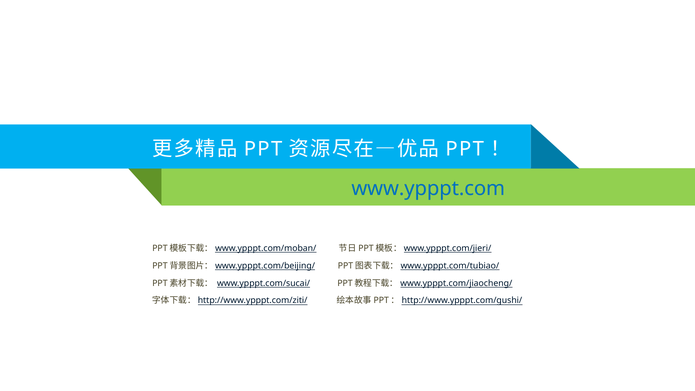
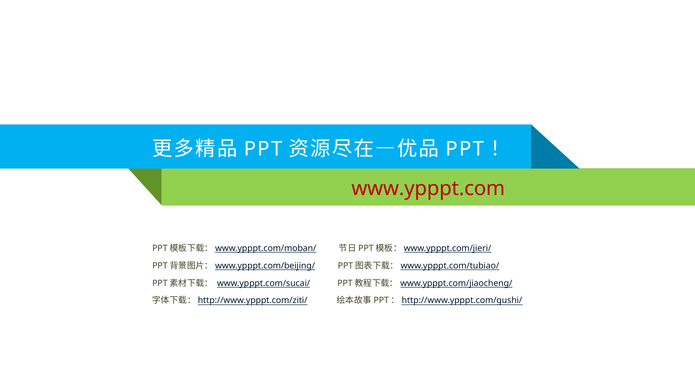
www.ypppt.com colour: blue -> red (428, 188)
